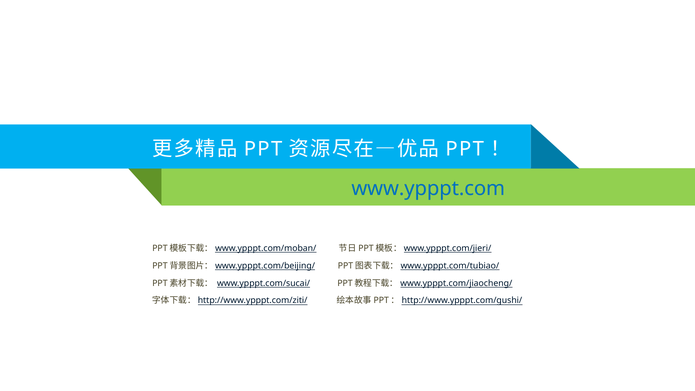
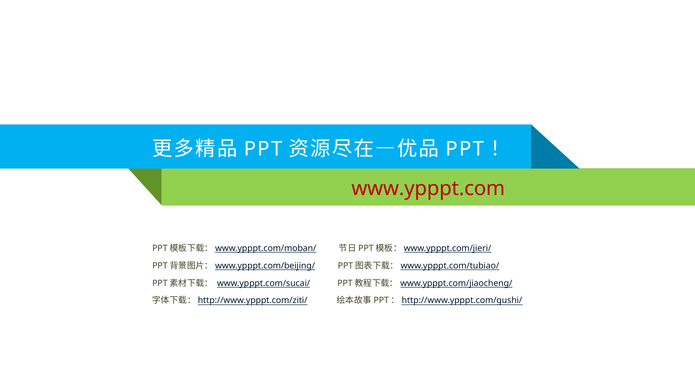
www.ypppt.com colour: blue -> red (428, 188)
